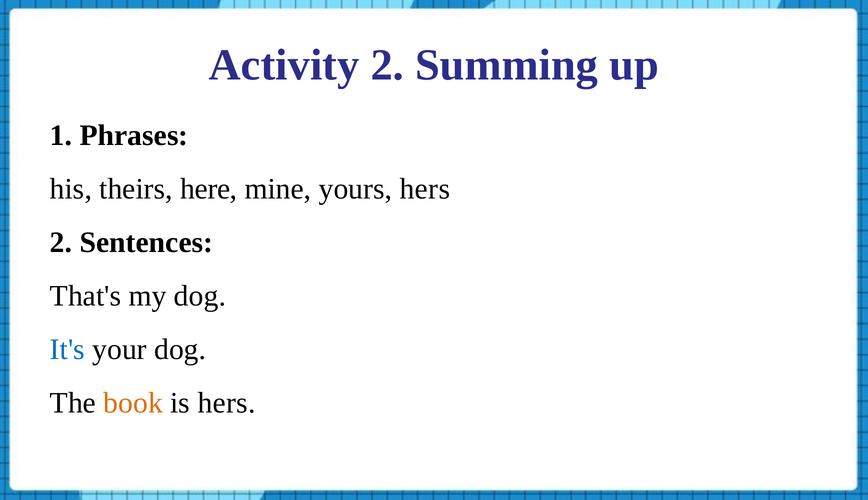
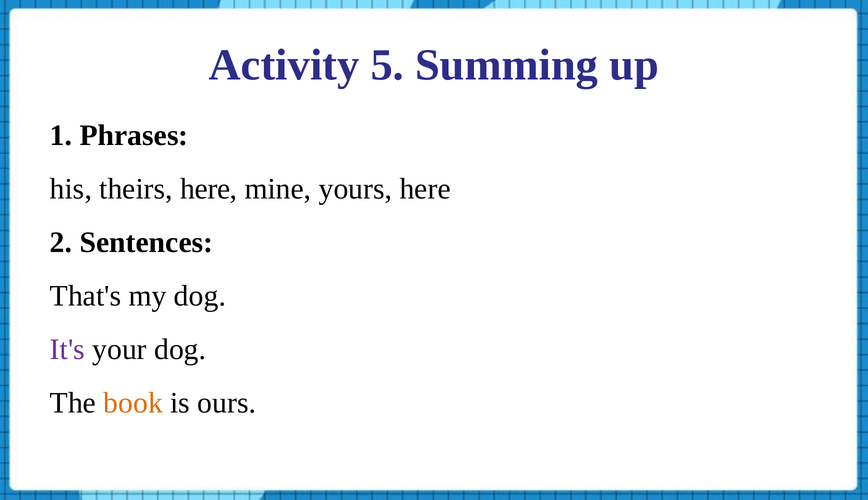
Activity 2: 2 -> 5 (387, 65)
yours hers: hers -> here (425, 189)
It's colour: blue -> purple (67, 349)
is hers: hers -> ours (227, 403)
